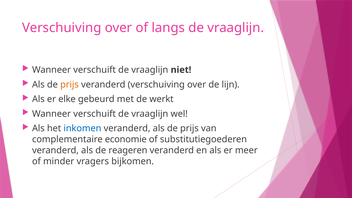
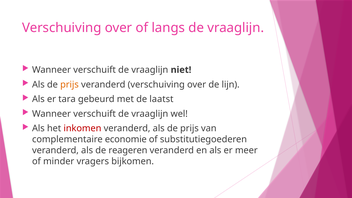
elke: elke -> tara (67, 99)
werkt: werkt -> laatst (161, 99)
inkomen colour: blue -> red (82, 128)
